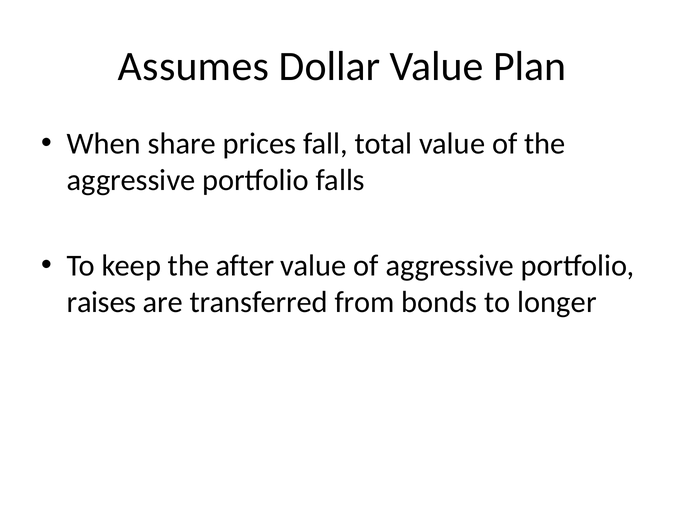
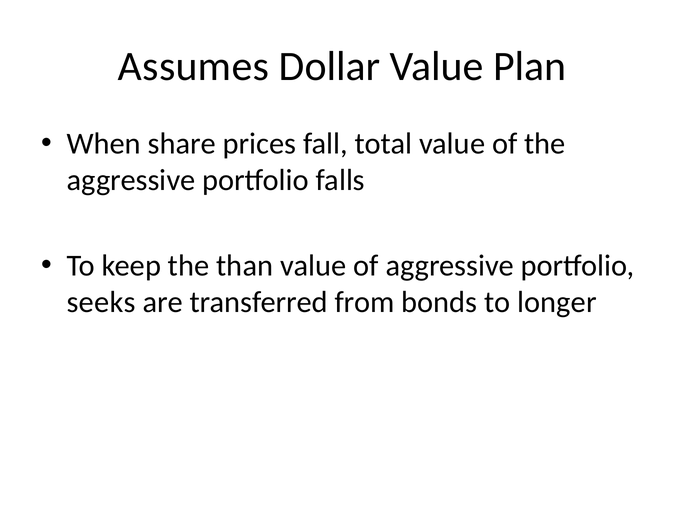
after: after -> than (245, 266)
raises: raises -> seeks (101, 302)
